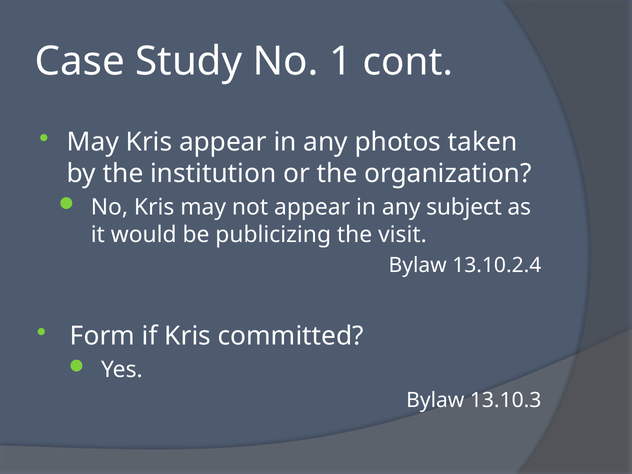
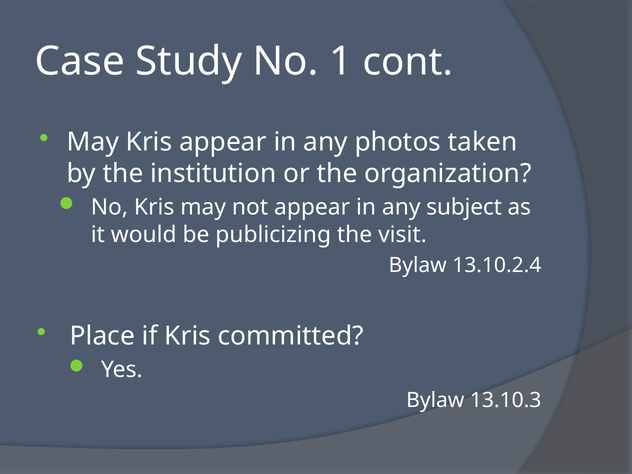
Form: Form -> Place (102, 336)
